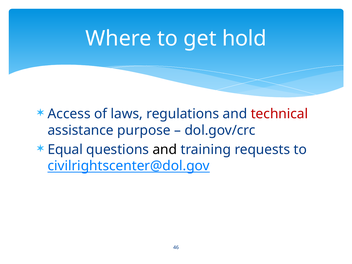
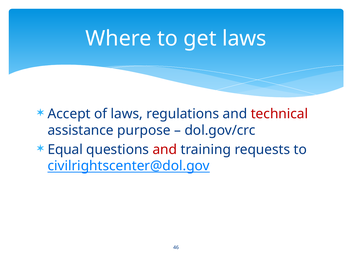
get hold: hold -> laws (244, 39)
Access: Access -> Accept (69, 114)
and colour: black -> red (165, 150)
